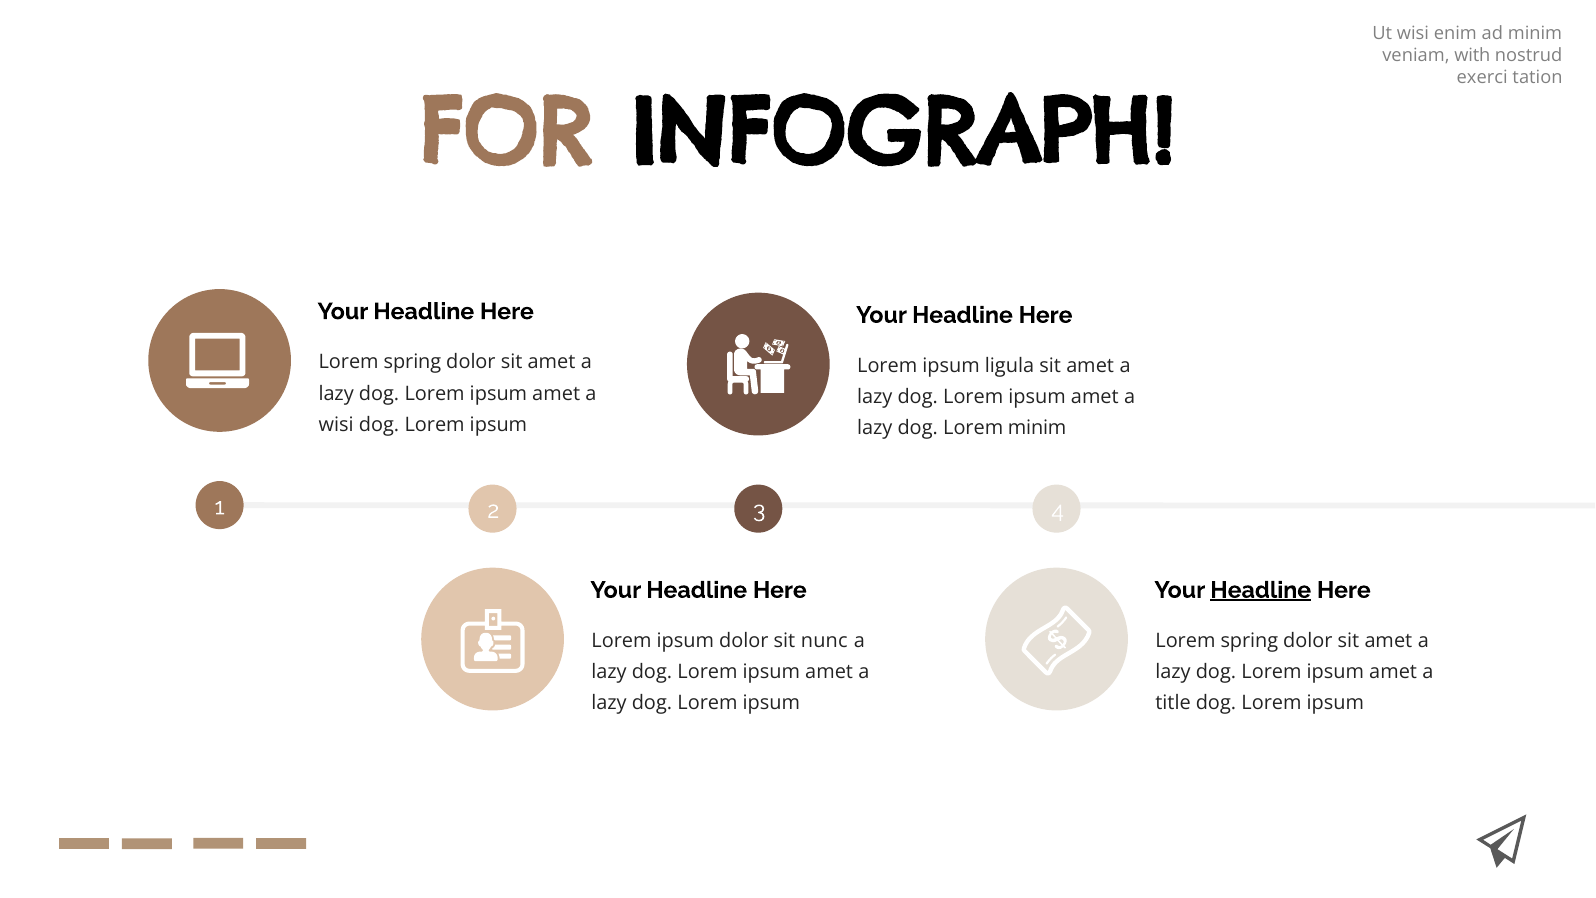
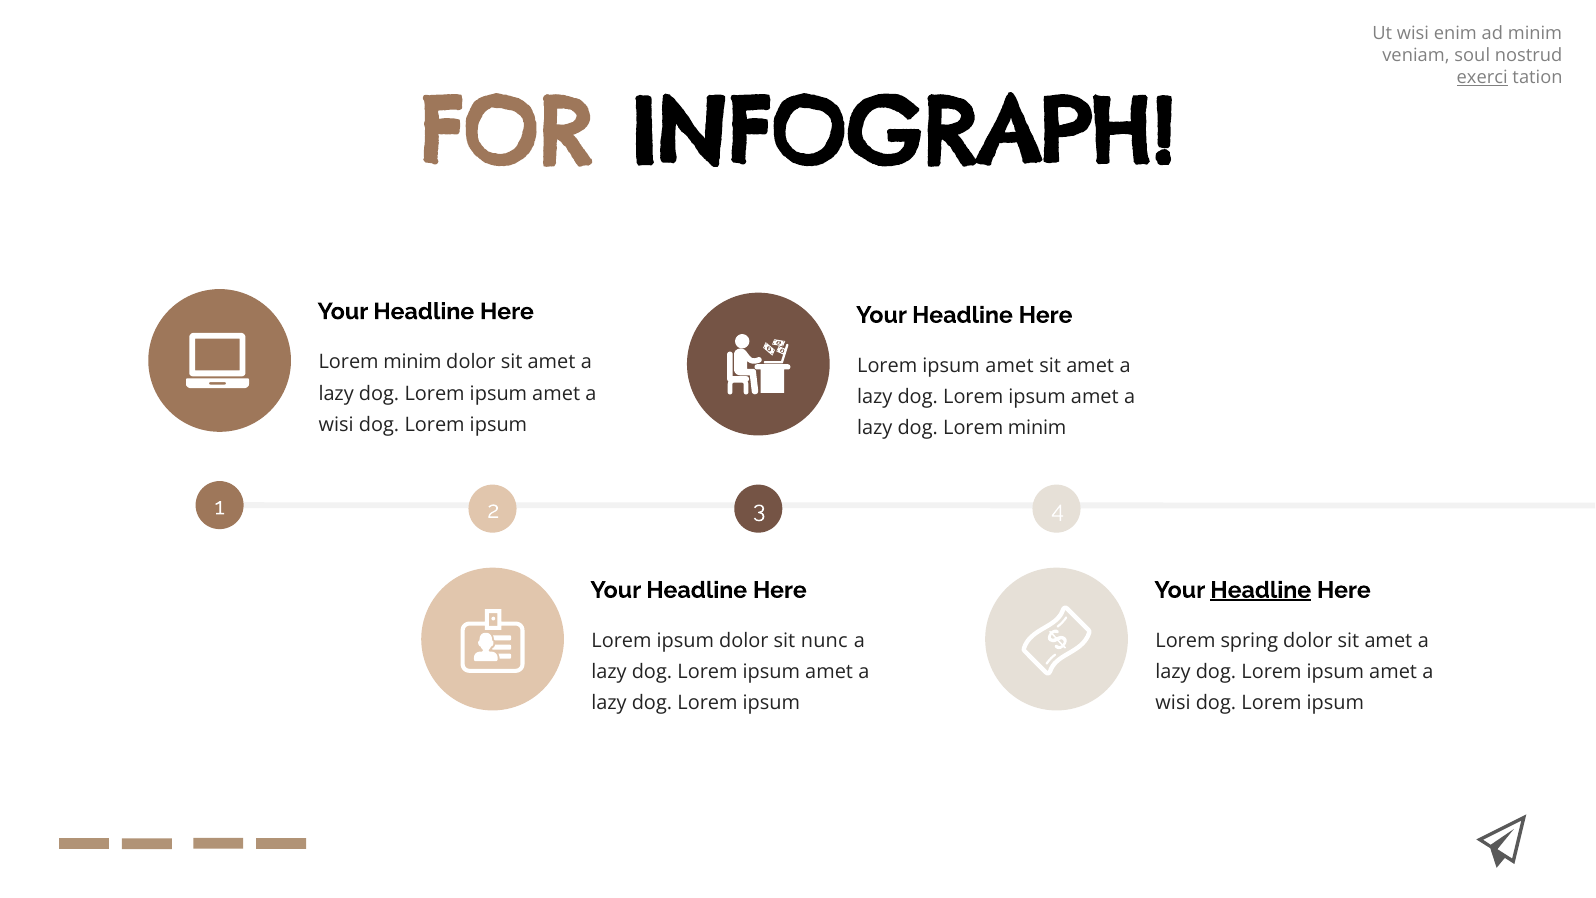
with: with -> soul (1472, 56)
exerci underline: none -> present (1482, 78)
spring: spring -> minim (413, 362)
ligula: ligula -> amet (1009, 366)
title: title -> wisi (1173, 703)
